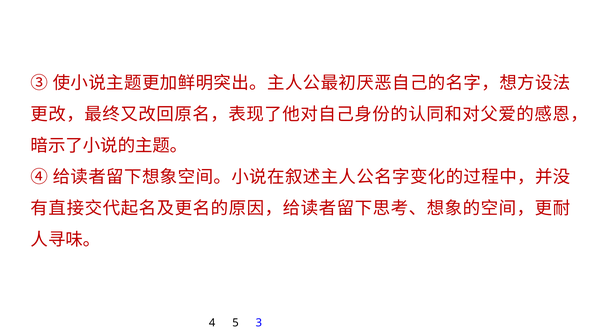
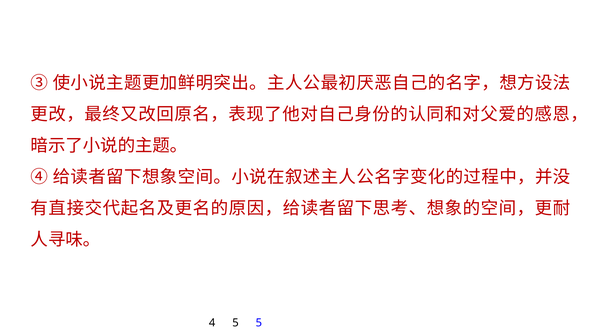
5 3: 3 -> 5 (259, 323)
